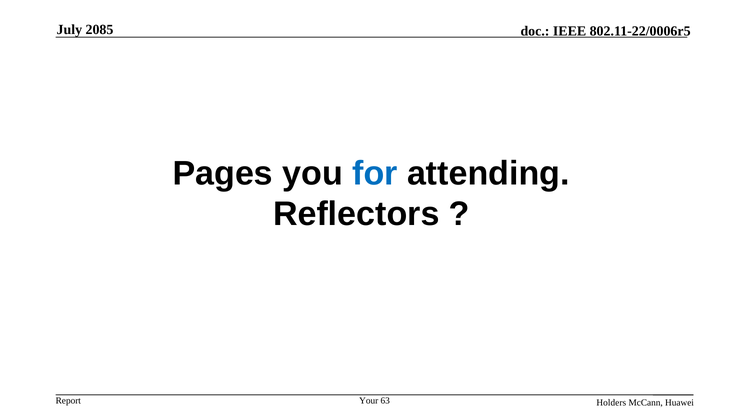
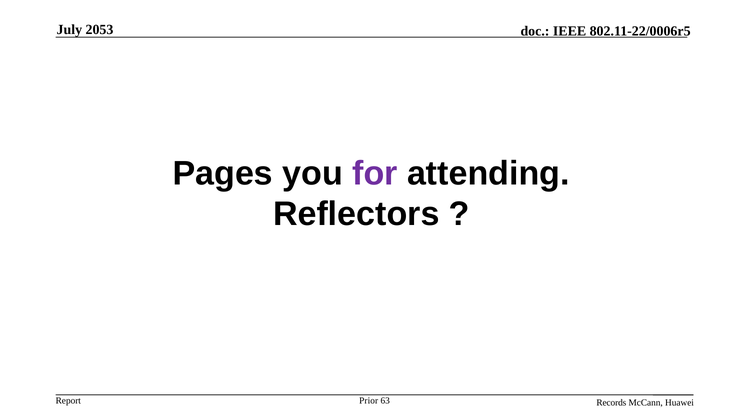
2085: 2085 -> 2053 (99, 30)
for colour: blue -> purple (375, 173)
Your: Your -> Prior (369, 401)
Holders: Holders -> Records (611, 402)
